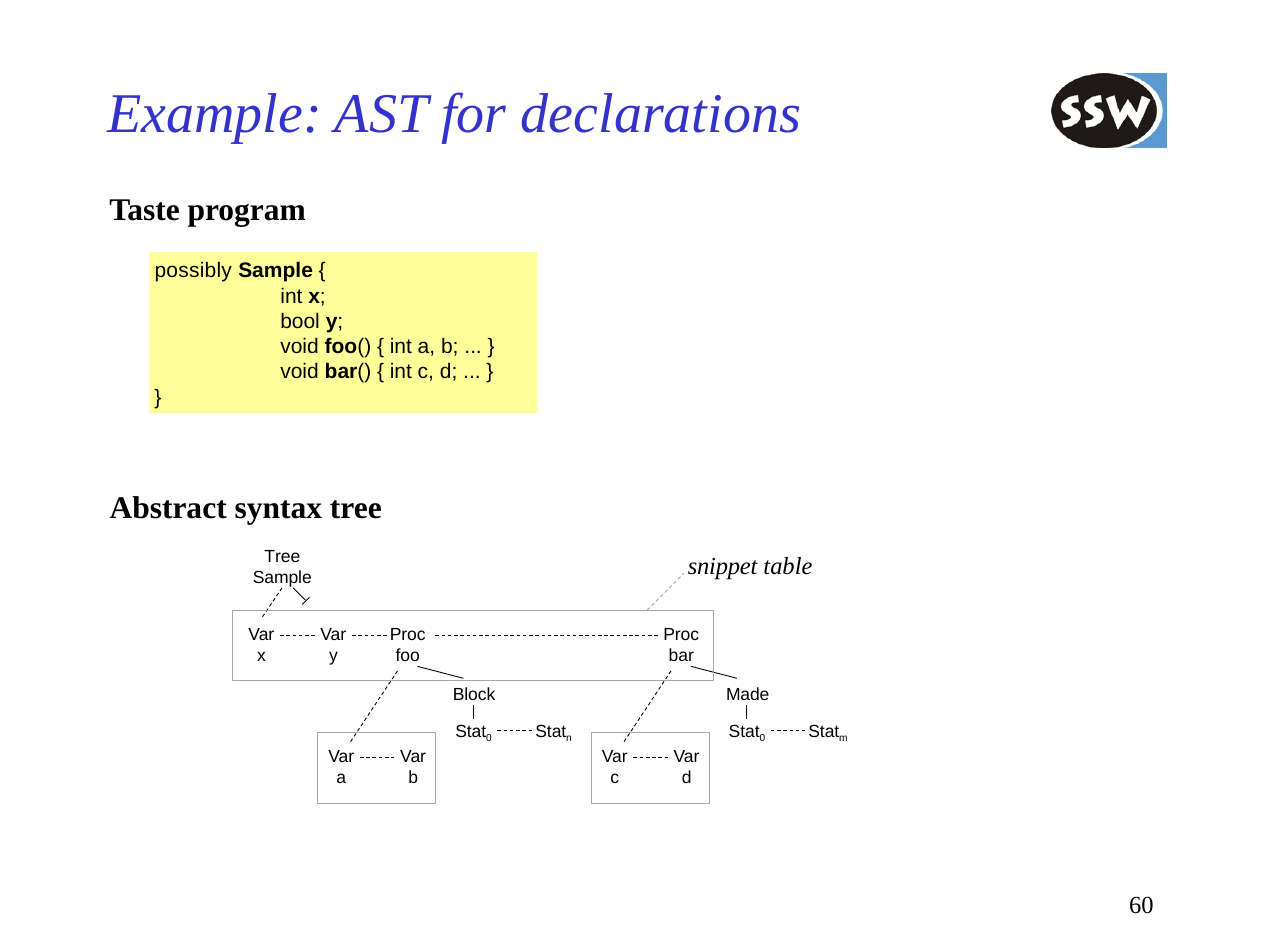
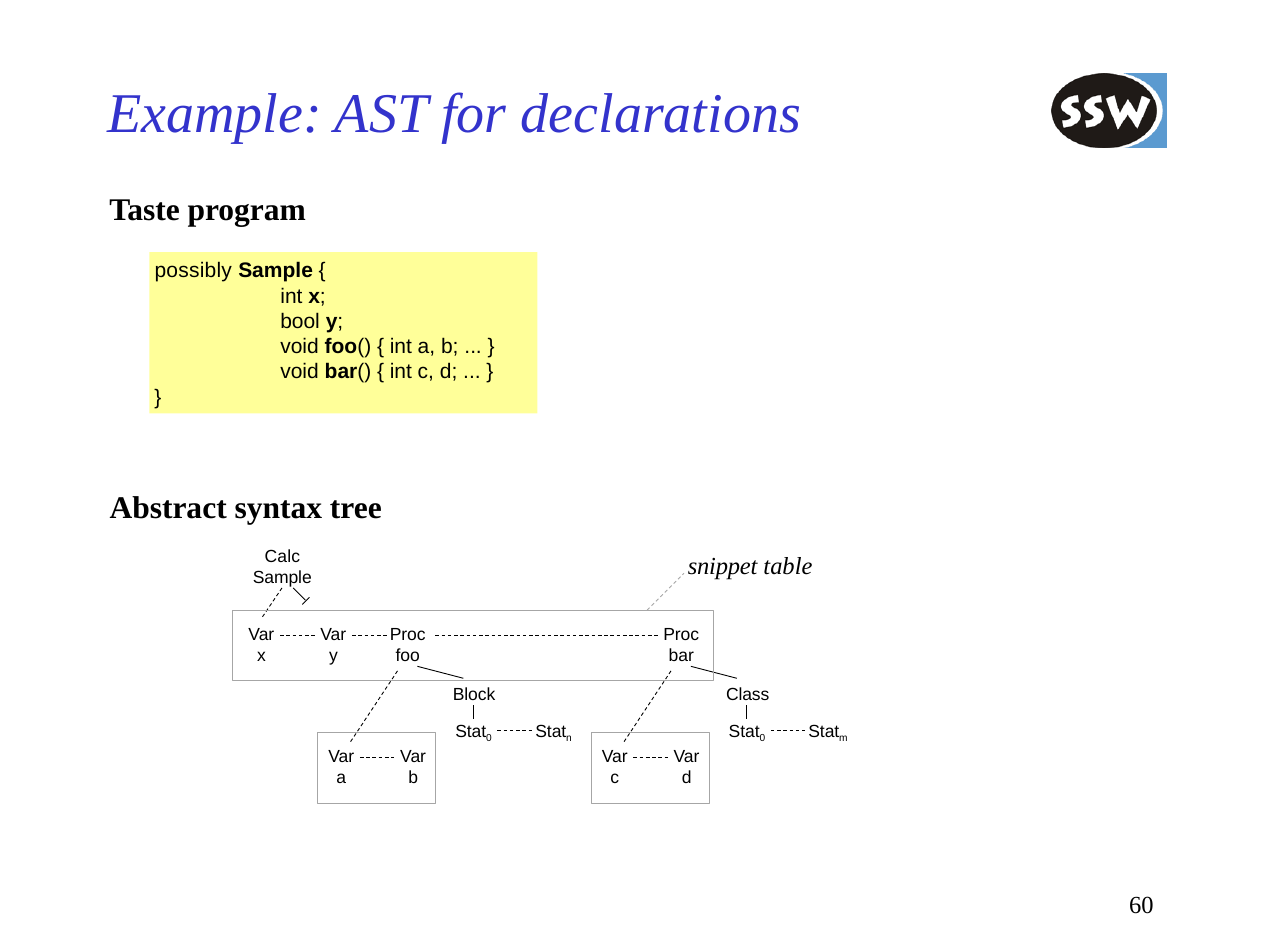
Tree: Tree -> Calc (282, 556)
Made: Made -> Class (748, 695)
